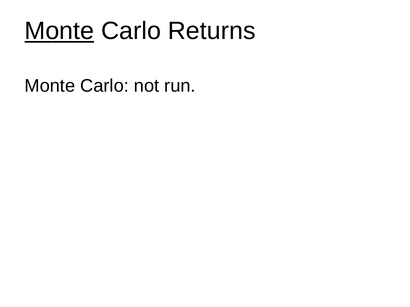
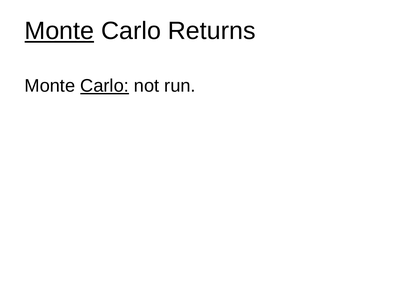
Carlo underline: none -> present (105, 86)
